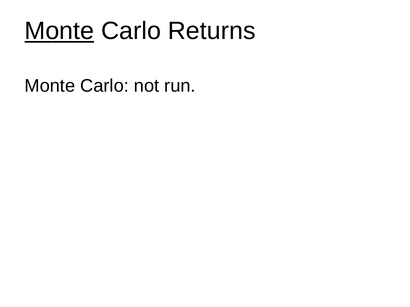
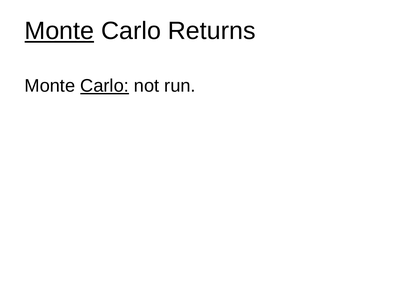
Carlo underline: none -> present (105, 86)
